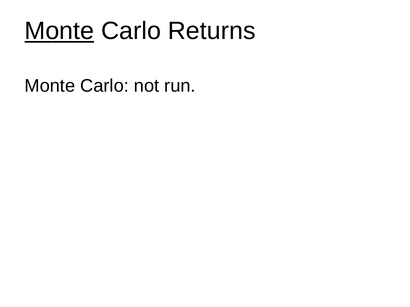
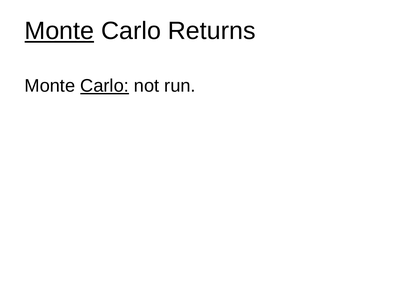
Carlo underline: none -> present (105, 86)
